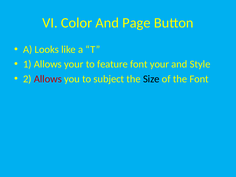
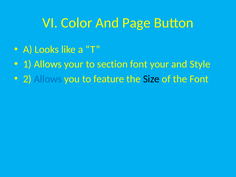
feature: feature -> section (112, 64)
Allows colour: red -> blue (48, 79)
subject: subject -> feature (109, 79)
